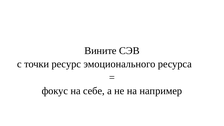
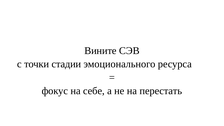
ресурс: ресурс -> стадии (66, 64)
например: например -> перестать (161, 91)
